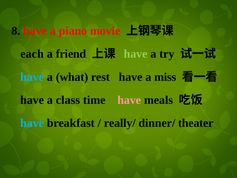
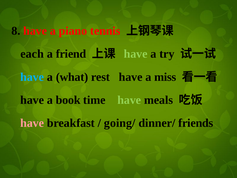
movie: movie -> tennis (105, 31)
class: class -> book (68, 100)
have colour: pink -> light green (129, 100)
have colour: light blue -> pink (32, 123)
really/: really/ -> going/ (120, 123)
theater: theater -> friends (196, 123)
